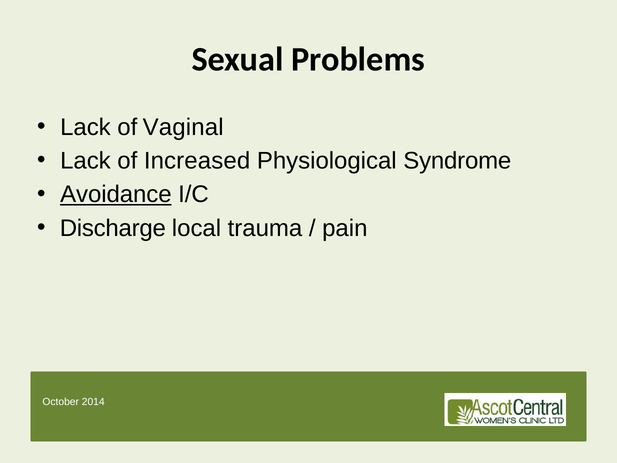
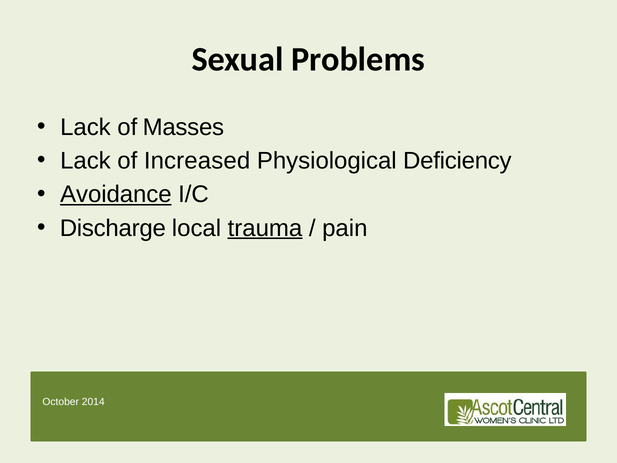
Vaginal: Vaginal -> Masses (183, 127)
Syndrome: Syndrome -> Deficiency (457, 161)
trauma underline: none -> present (265, 228)
